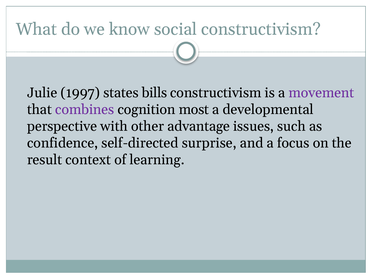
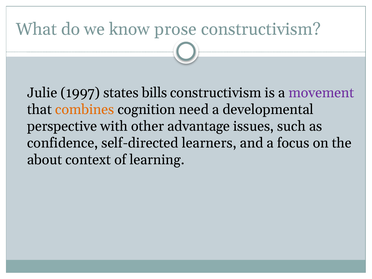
social: social -> prose (175, 29)
combines colour: purple -> orange (85, 110)
most: most -> need (194, 110)
surprise: surprise -> learners (209, 143)
result: result -> about (45, 160)
